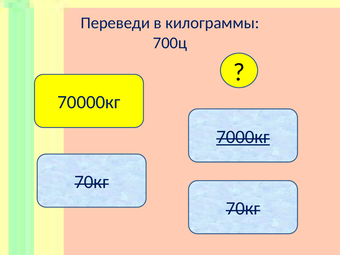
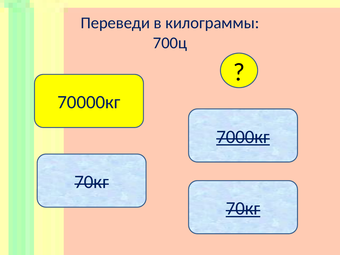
70кг underline: none -> present (243, 209)
